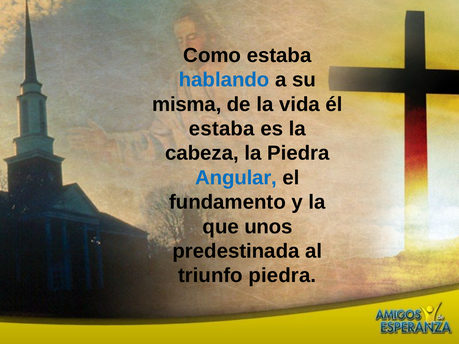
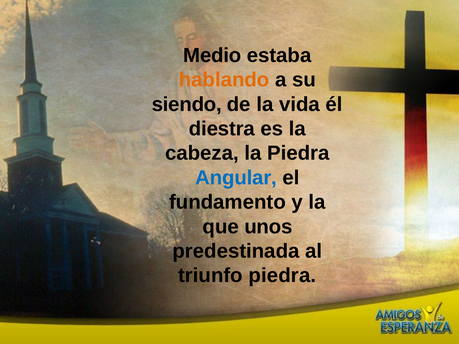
Como: Como -> Medio (212, 55)
hablando colour: blue -> orange (224, 80)
misma: misma -> siendo (187, 104)
estaba: estaba -> diestra (222, 129)
